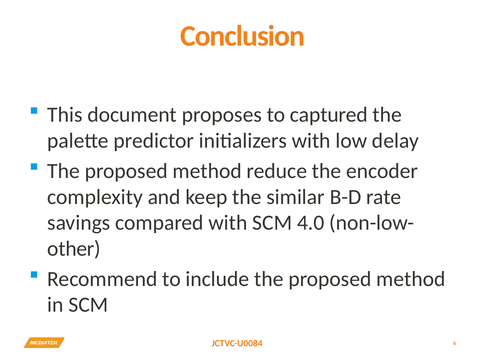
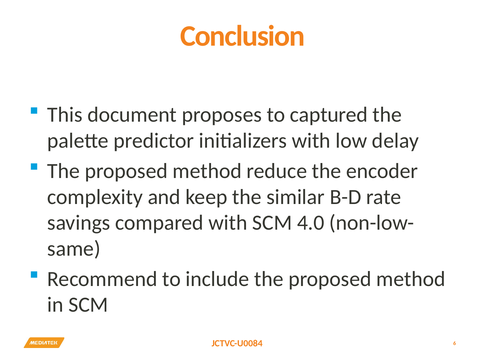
other: other -> same (74, 249)
